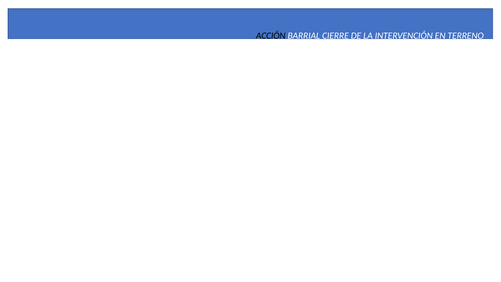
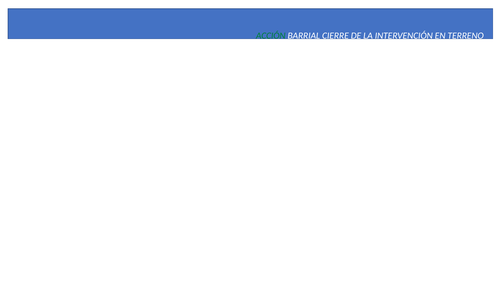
ACCIÓN colour: black -> green (271, 36)
